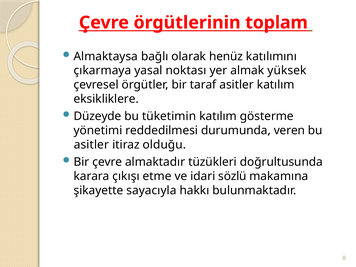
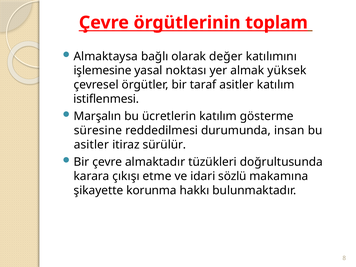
henüz: henüz -> değer (226, 56)
çıkarmaya: çıkarmaya -> işlemesine (103, 71)
eksikliklere: eksikliklere -> istiflenmesi (106, 99)
Düzeyde: Düzeyde -> Marşalın (97, 116)
tüketimin: tüketimin -> ücretlerin (169, 116)
yönetimi: yönetimi -> süresine (98, 131)
veren: veren -> insan (289, 131)
olduğu: olduğu -> sürülür (164, 145)
sayacıyla: sayacıyla -> korunma (152, 190)
